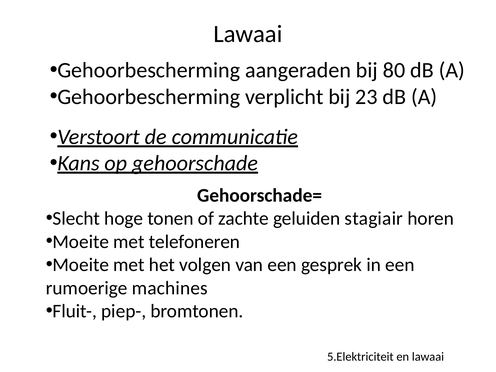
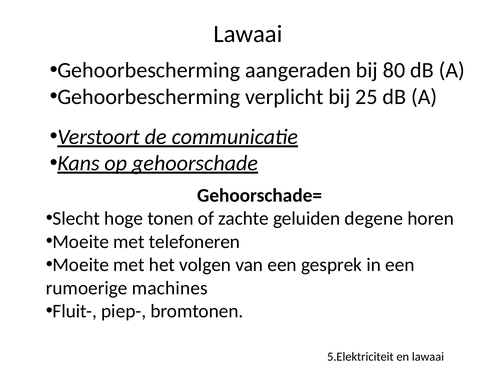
23: 23 -> 25 (366, 97)
stagiair: stagiair -> degene (374, 219)
